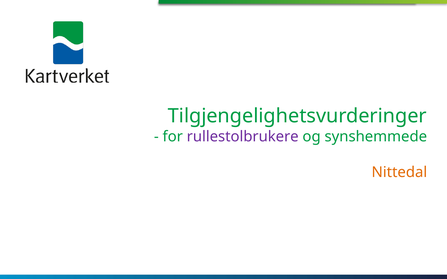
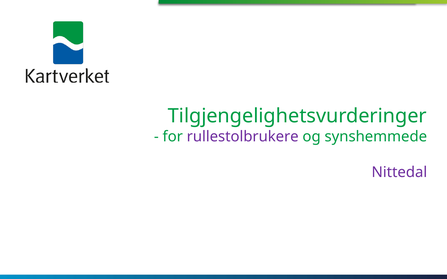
Nittedal colour: orange -> purple (399, 172)
